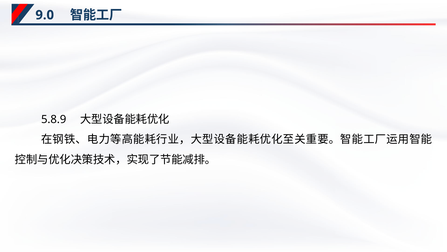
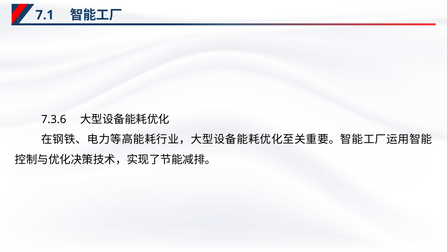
9.0: 9.0 -> 7.1 (45, 15)
5.8.9: 5.8.9 -> 7.3.6 (54, 119)
